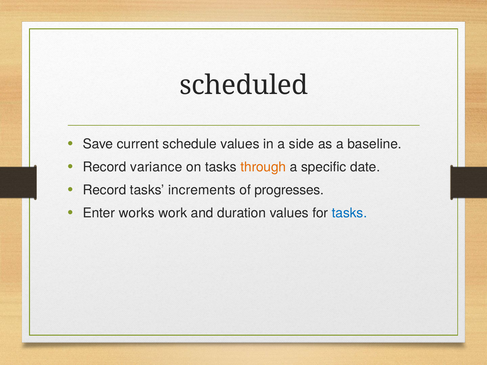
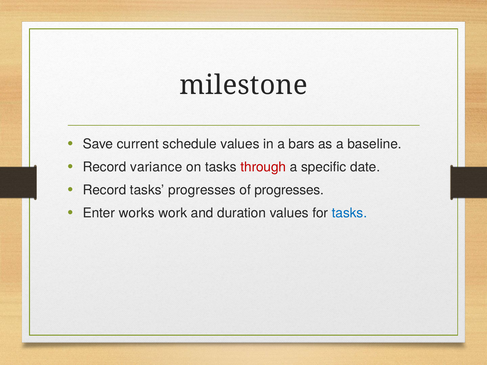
scheduled: scheduled -> milestone (244, 85)
side: side -> bars (302, 144)
through colour: orange -> red (263, 167)
tasks increments: increments -> progresses (202, 190)
